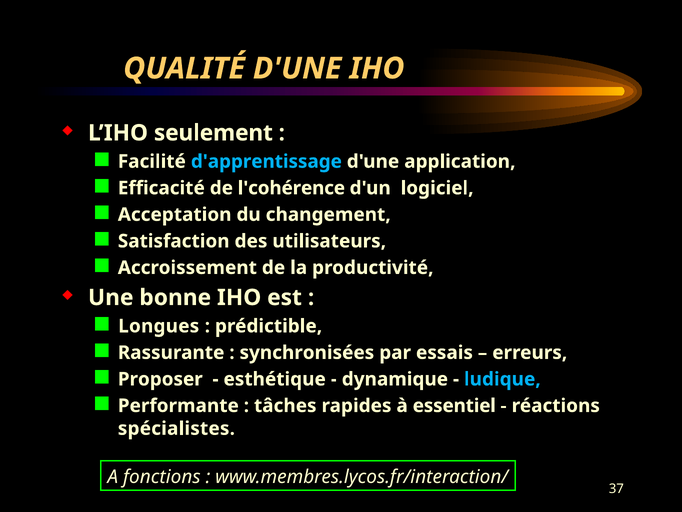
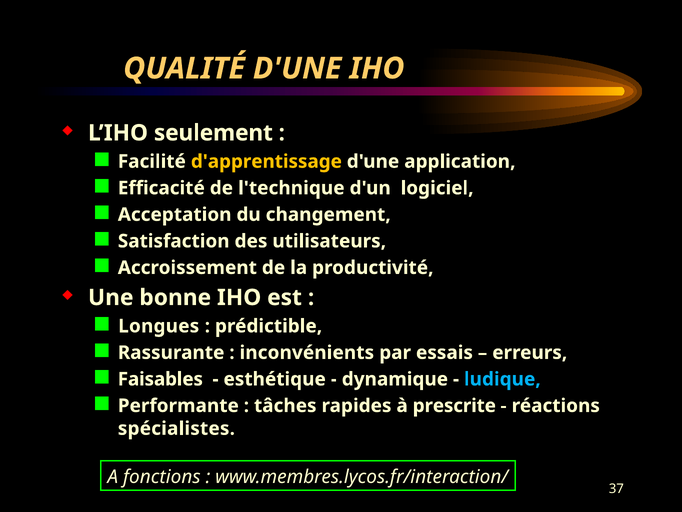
d'apprentissage colour: light blue -> yellow (266, 161)
l'cohérence: l'cohérence -> l'technique (291, 188)
synchronisées: synchronisées -> inconvénients (307, 352)
Proposer: Proposer -> Faisables (160, 379)
essentiel: essentiel -> prescrite (454, 405)
